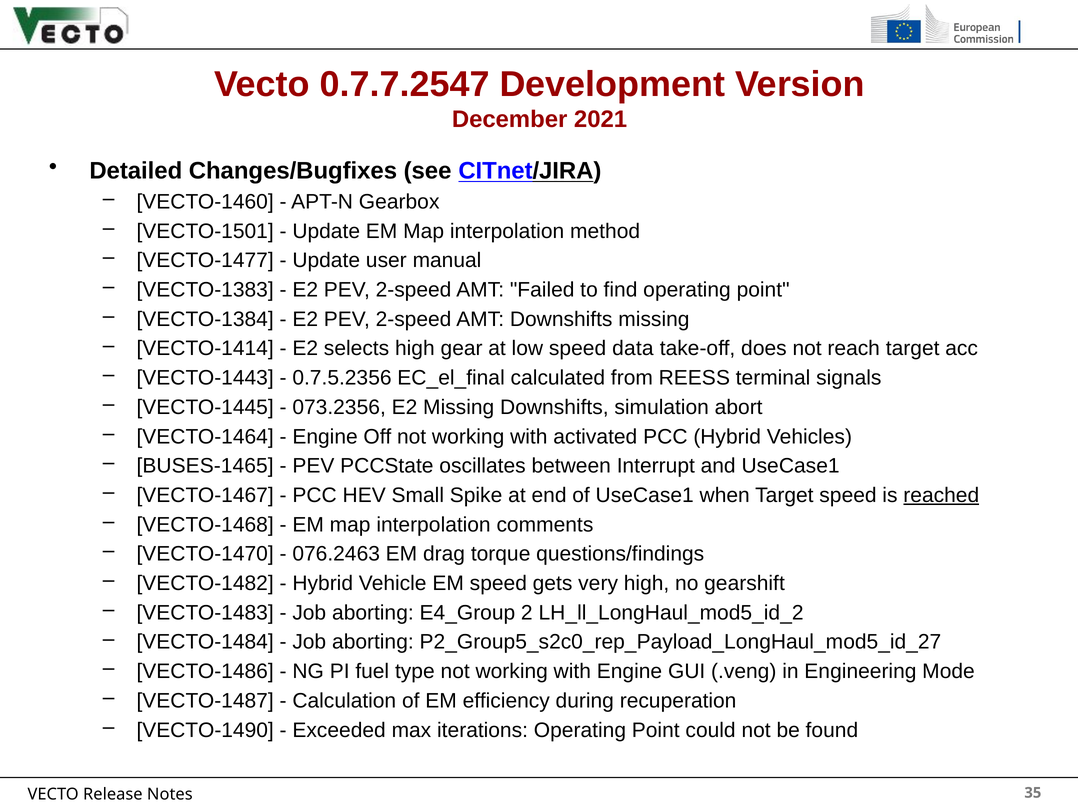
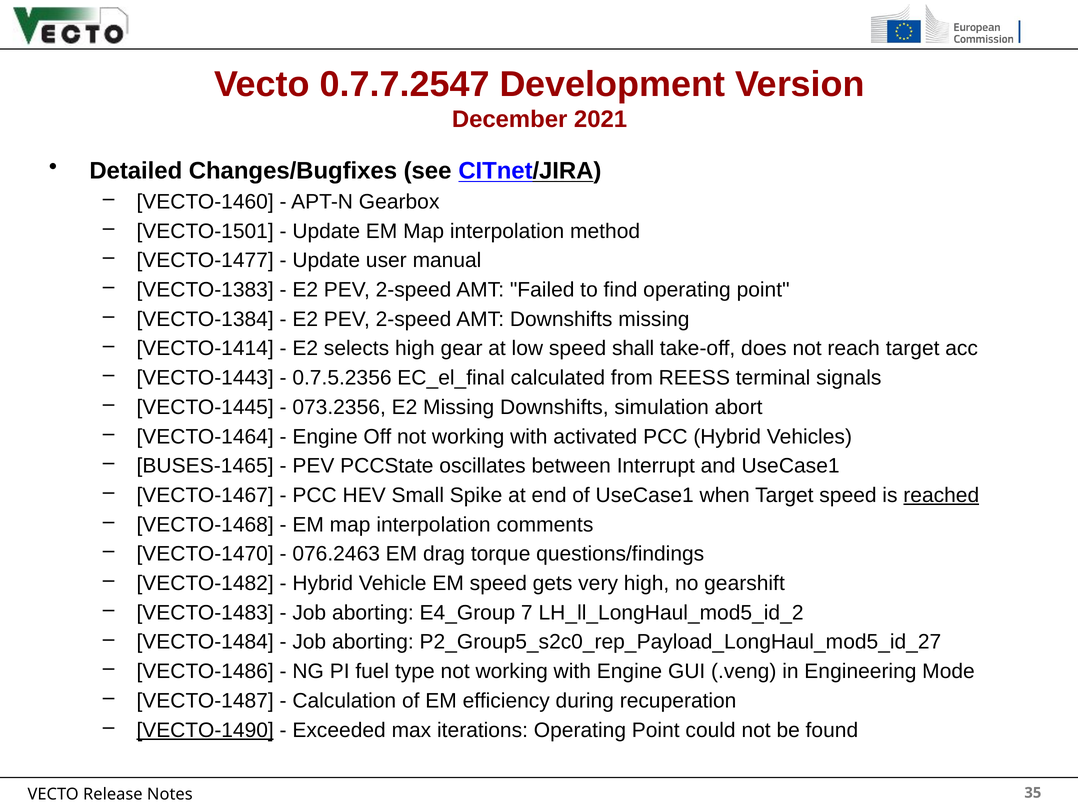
data: data -> shall (633, 349)
2: 2 -> 7 (527, 613)
VECTO-1490 underline: none -> present (205, 731)
